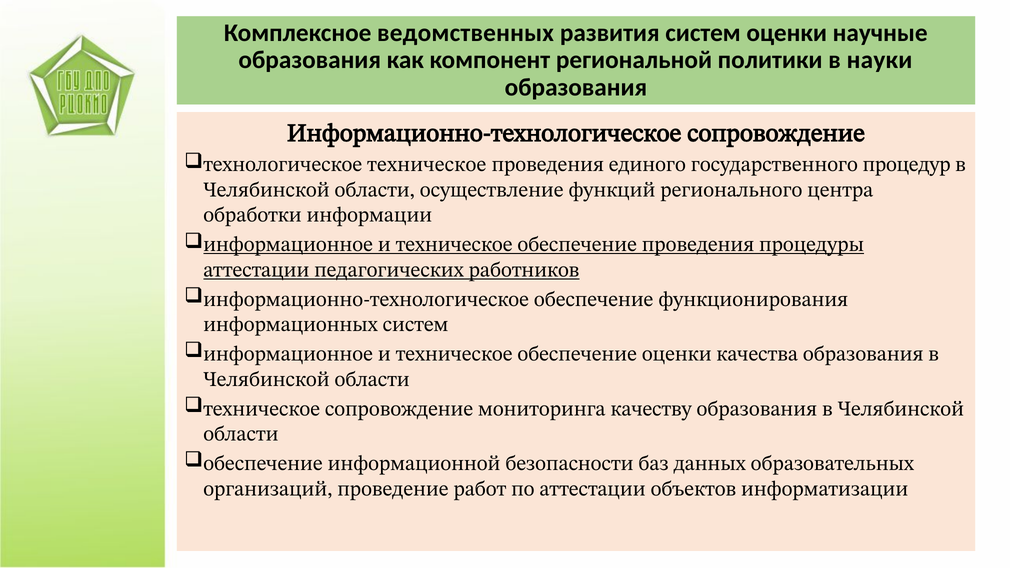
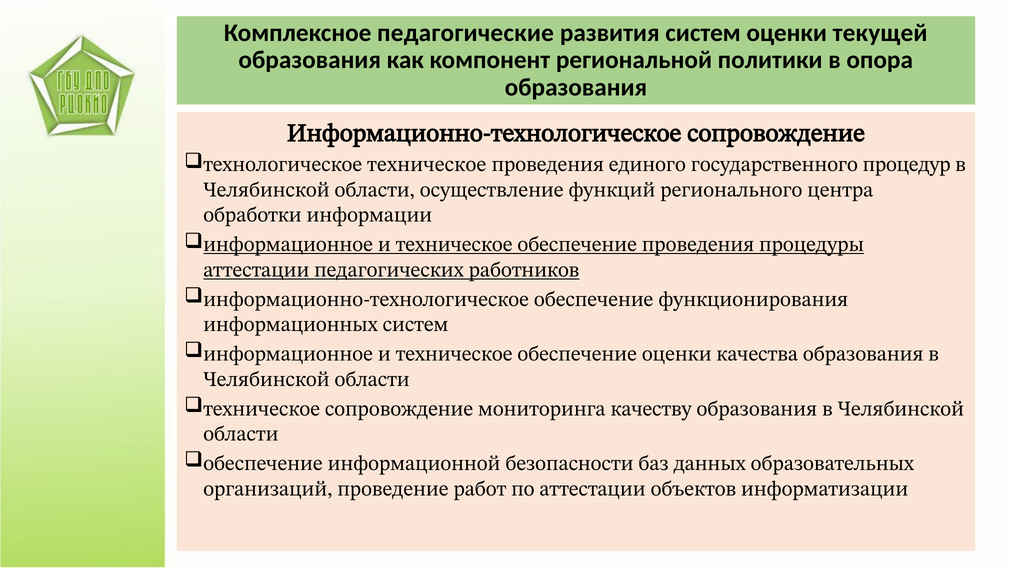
ведомственных: ведомственных -> педагогические (466, 33)
научные: научные -> текущей (880, 33)
науки: науки -> опора (880, 60)
